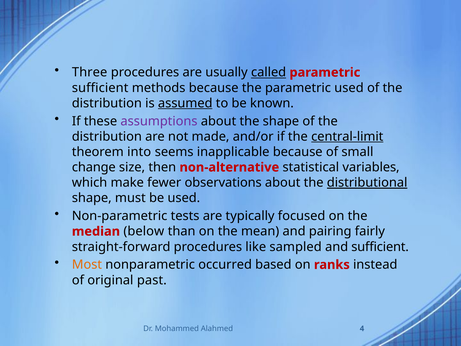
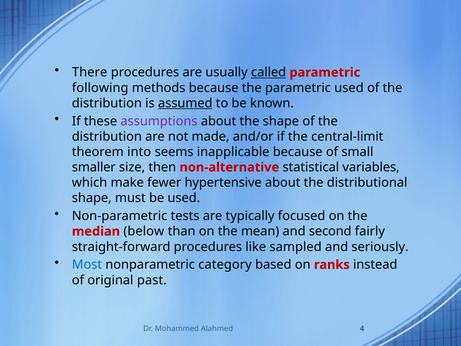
Three: Three -> There (90, 72)
sufficient: sufficient -> following (100, 88)
central-limit underline: present -> none (347, 136)
change: change -> smaller (94, 167)
observations: observations -> hypertensive (223, 183)
distributional underline: present -> none (367, 183)
pairing: pairing -> second (330, 231)
and sufficient: sufficient -> seriously (380, 247)
Most colour: orange -> blue (87, 265)
occurred: occurred -> category (225, 265)
